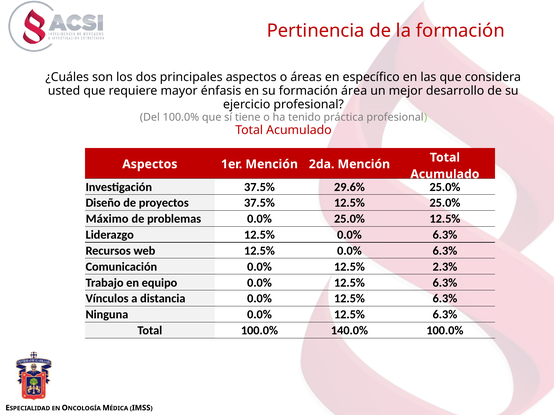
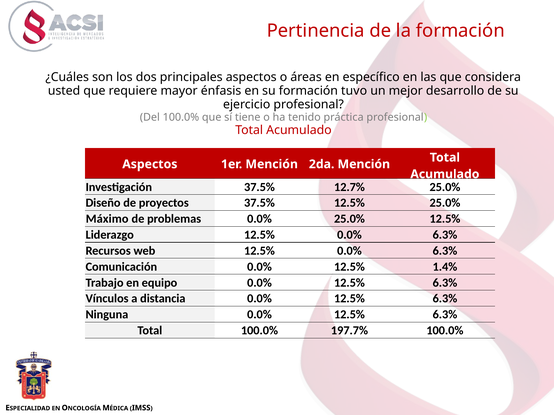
área: área -> tuvo (354, 91)
29.6%: 29.6% -> 12.7% (349, 187)
2.3%: 2.3% -> 1.4% (445, 267)
140.0%: 140.0% -> 197.7% (349, 331)
